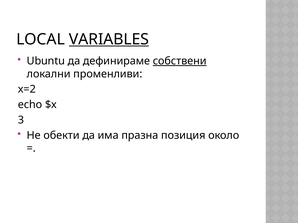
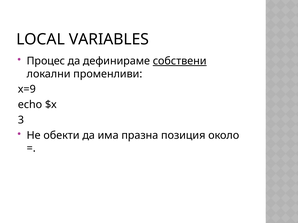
VARIABLES underline: present -> none (109, 39)
Ubuntu: Ubuntu -> Процес (46, 61)
x=2: x=2 -> x=9 (27, 89)
